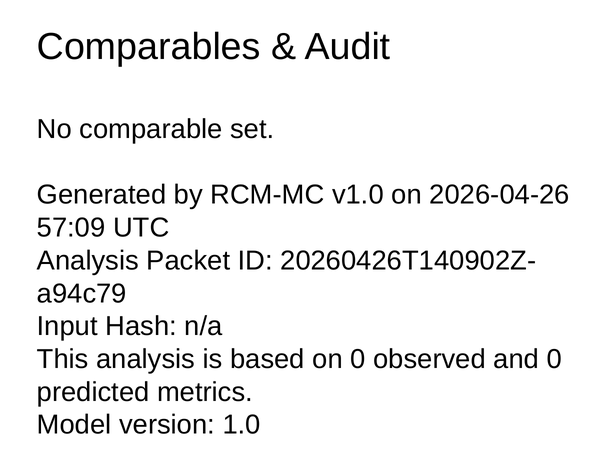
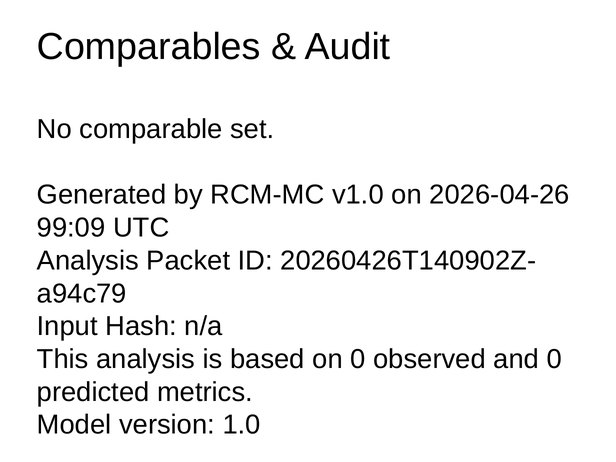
57:09: 57:09 -> 99:09 (71, 228)
